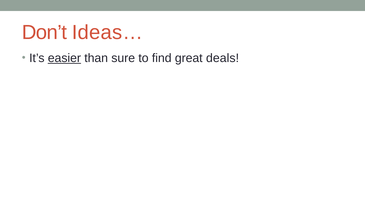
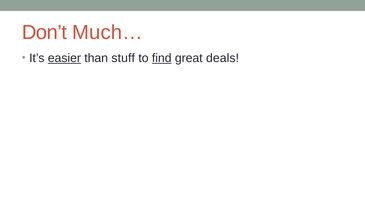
Ideas…: Ideas… -> Much… (107, 32)
sure: sure -> stuff (123, 58)
find underline: none -> present (162, 58)
